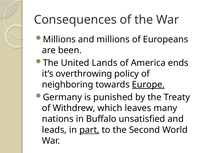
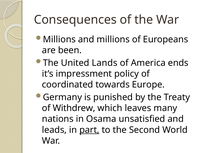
overthrowing: overthrowing -> impressment (84, 73)
neighboring: neighboring -> coordinated (68, 84)
Europe underline: present -> none (148, 84)
Buffalo: Buffalo -> Osama (101, 118)
